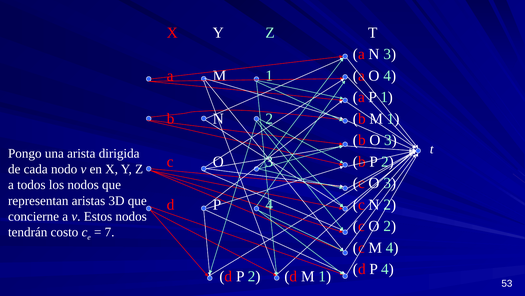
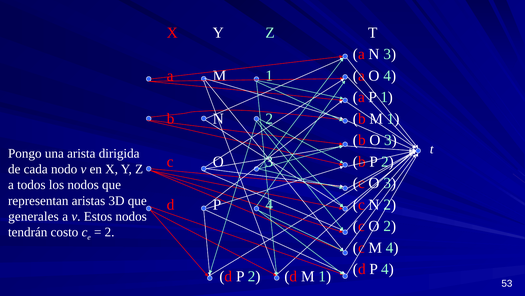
concierne: concierne -> generales (33, 216)
7: 7 -> 2 (110, 232)
